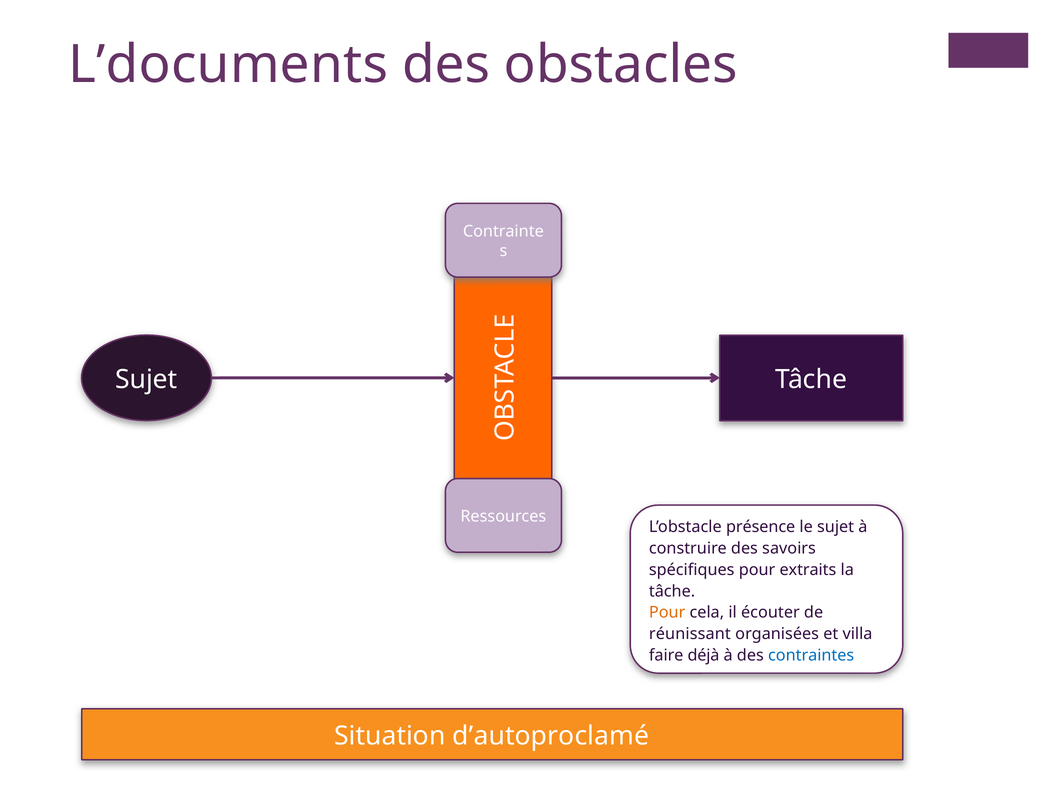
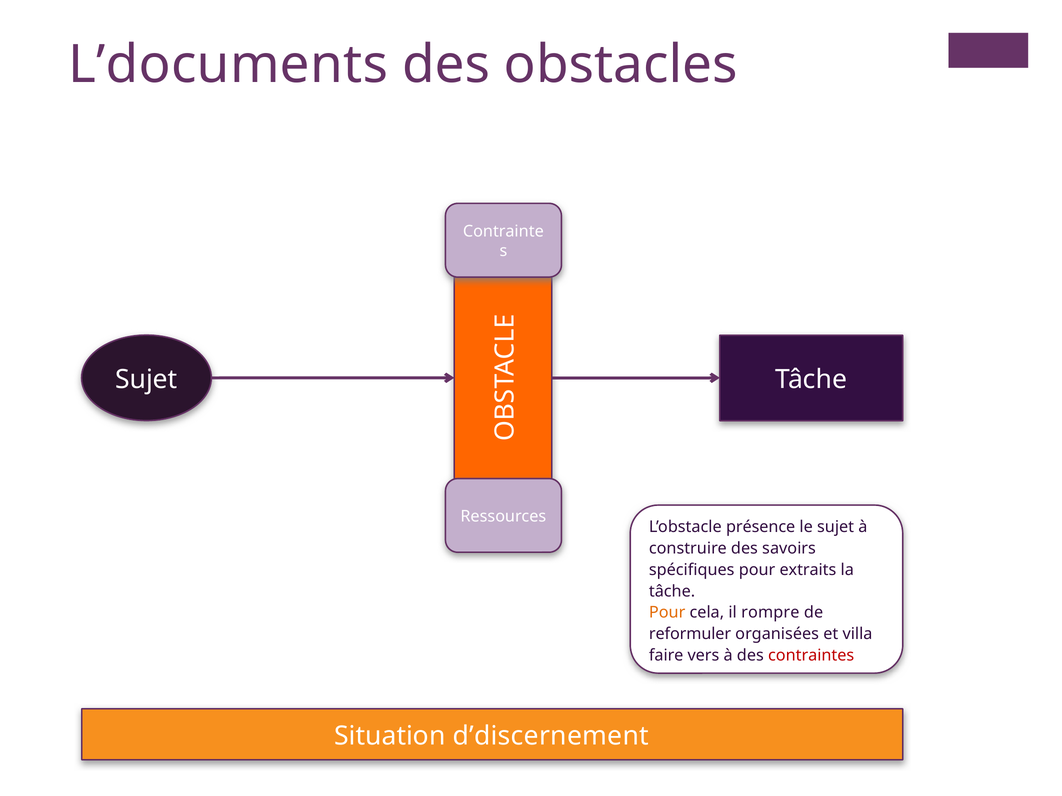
écouter: écouter -> rompre (770, 613)
réunissant: réunissant -> reformuler (690, 634)
déjà: déjà -> vers (703, 656)
contraintes colour: blue -> red (811, 656)
d’autoproclamé: d’autoproclamé -> d’discernement (551, 736)
